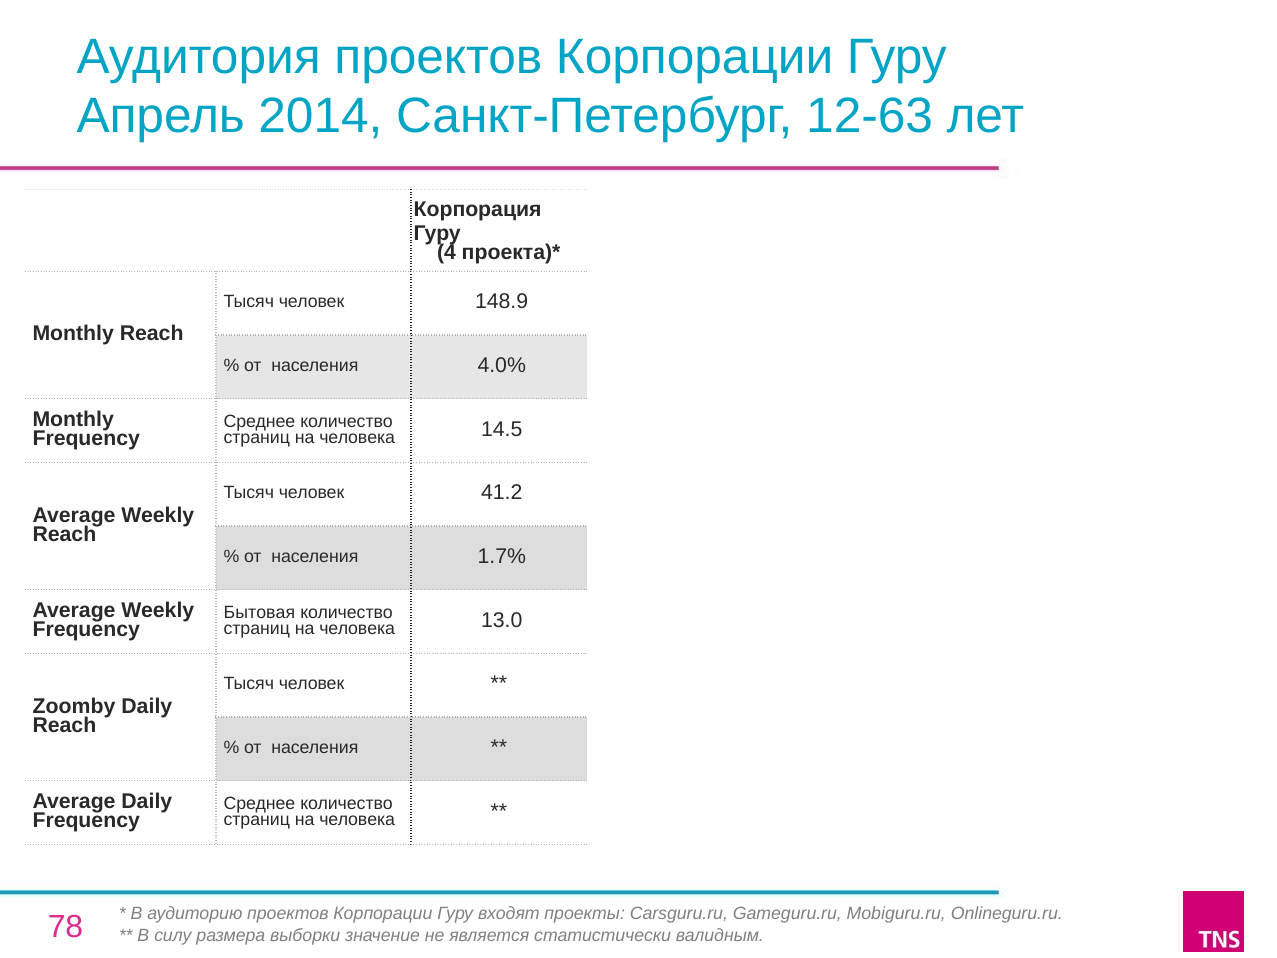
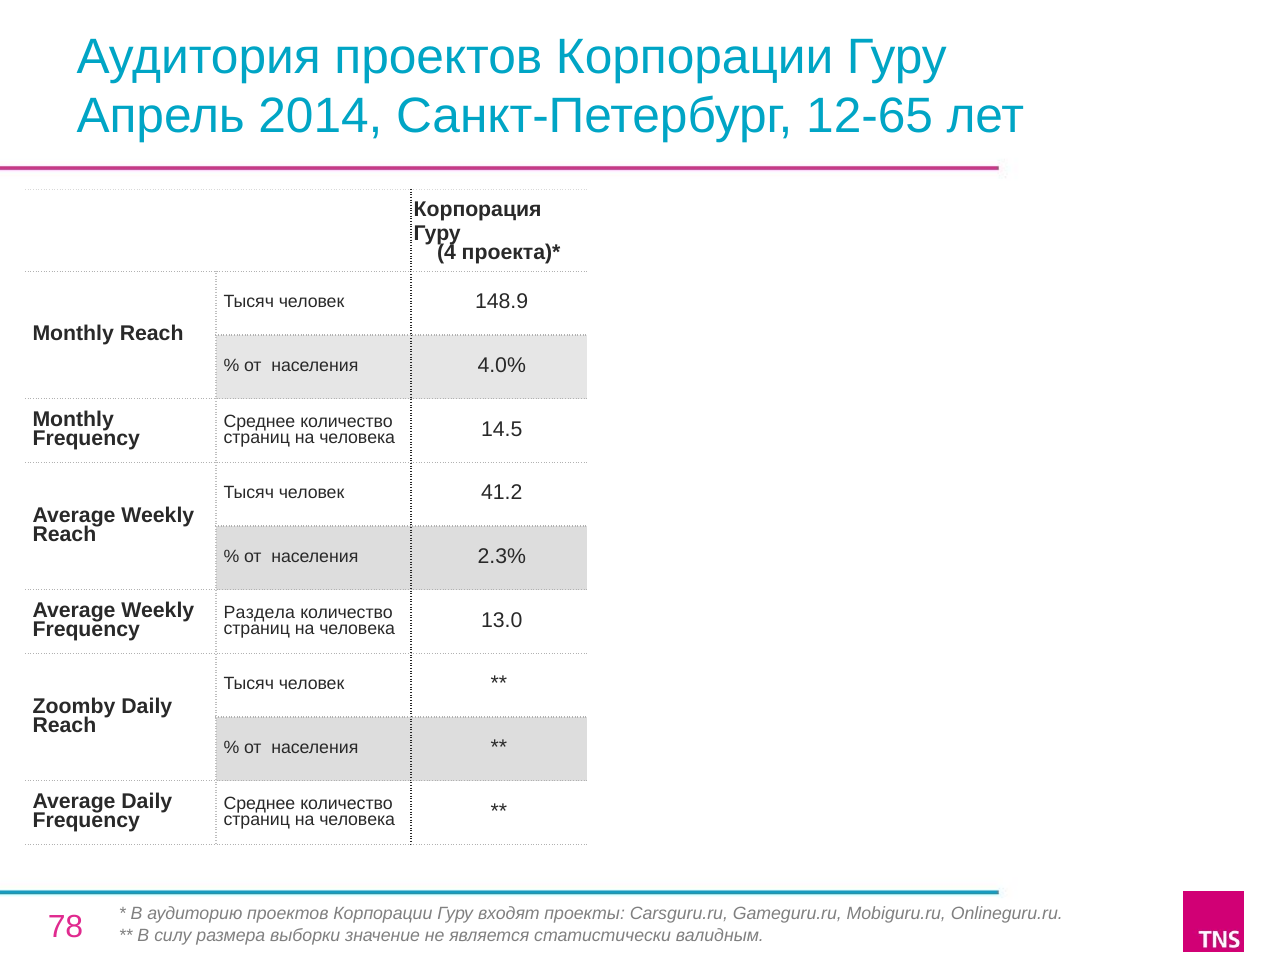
12-63: 12-63 -> 12-65 (870, 116)
1.7%: 1.7% -> 2.3% (502, 556)
Бытовая: Бытовая -> Раздела (259, 612)
